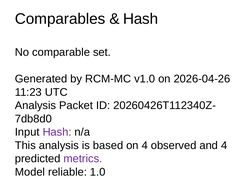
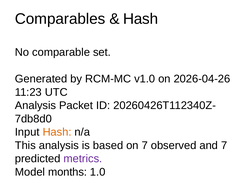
Hash colour: purple -> orange (57, 132)
on 4: 4 -> 7 (145, 145)
and 4: 4 -> 7 (224, 145)
reliable: reliable -> months (68, 172)
